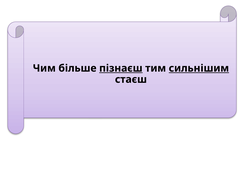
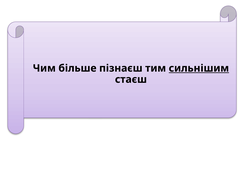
пізнаєш underline: present -> none (121, 68)
